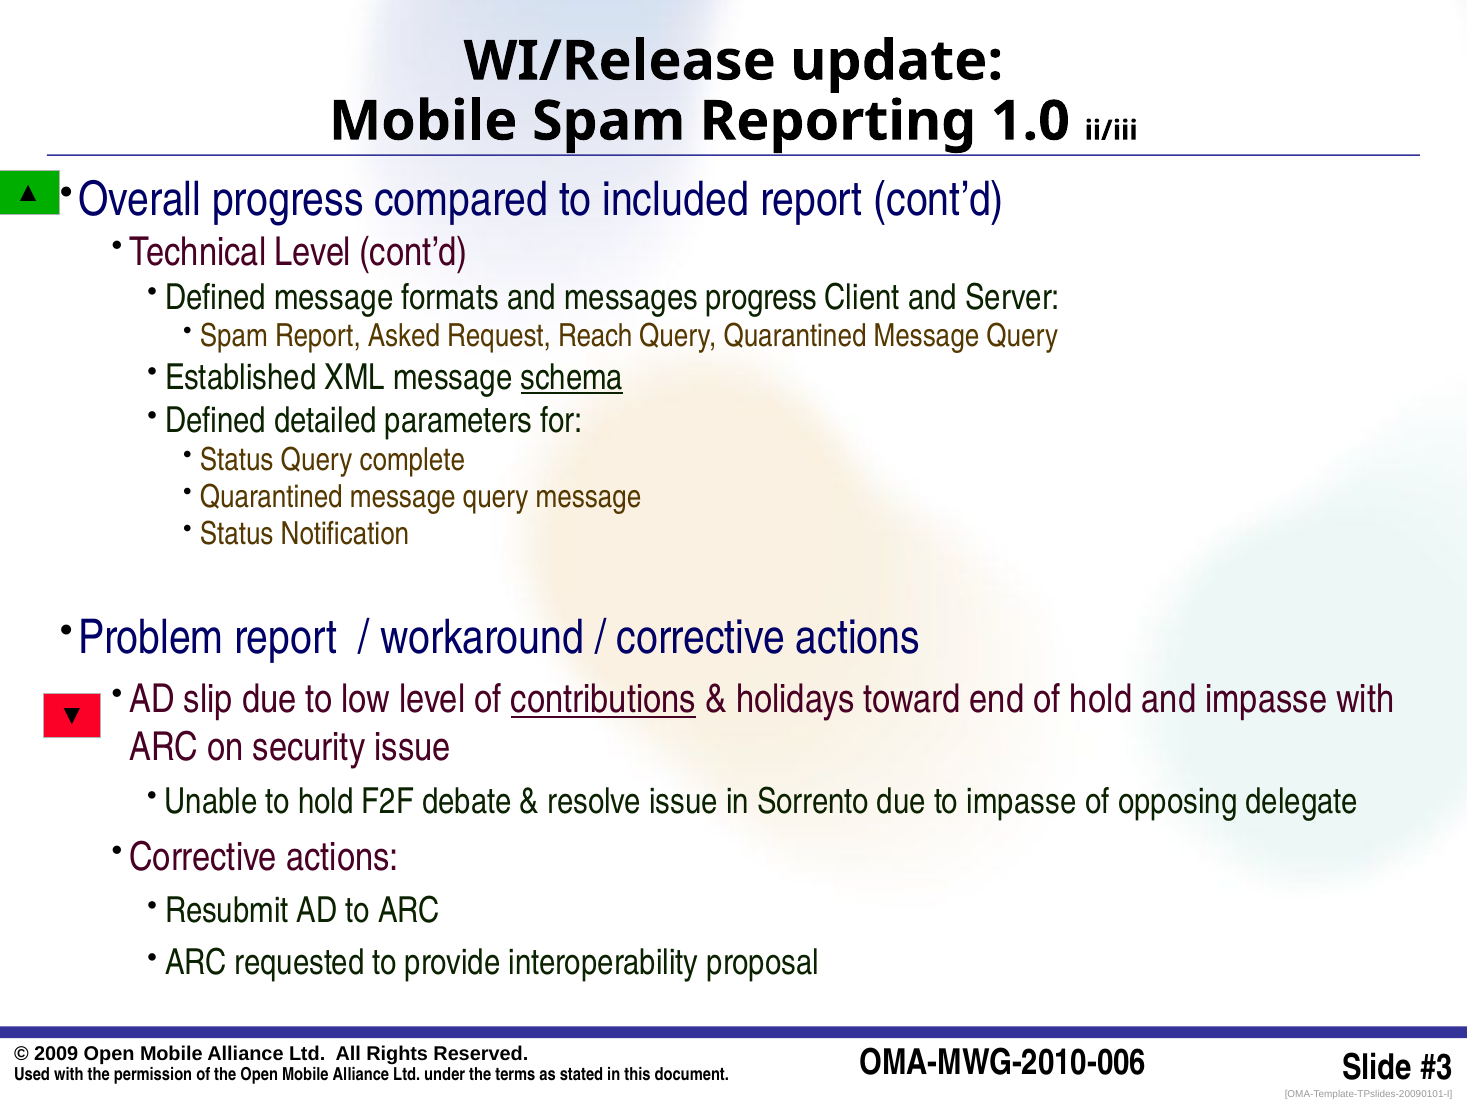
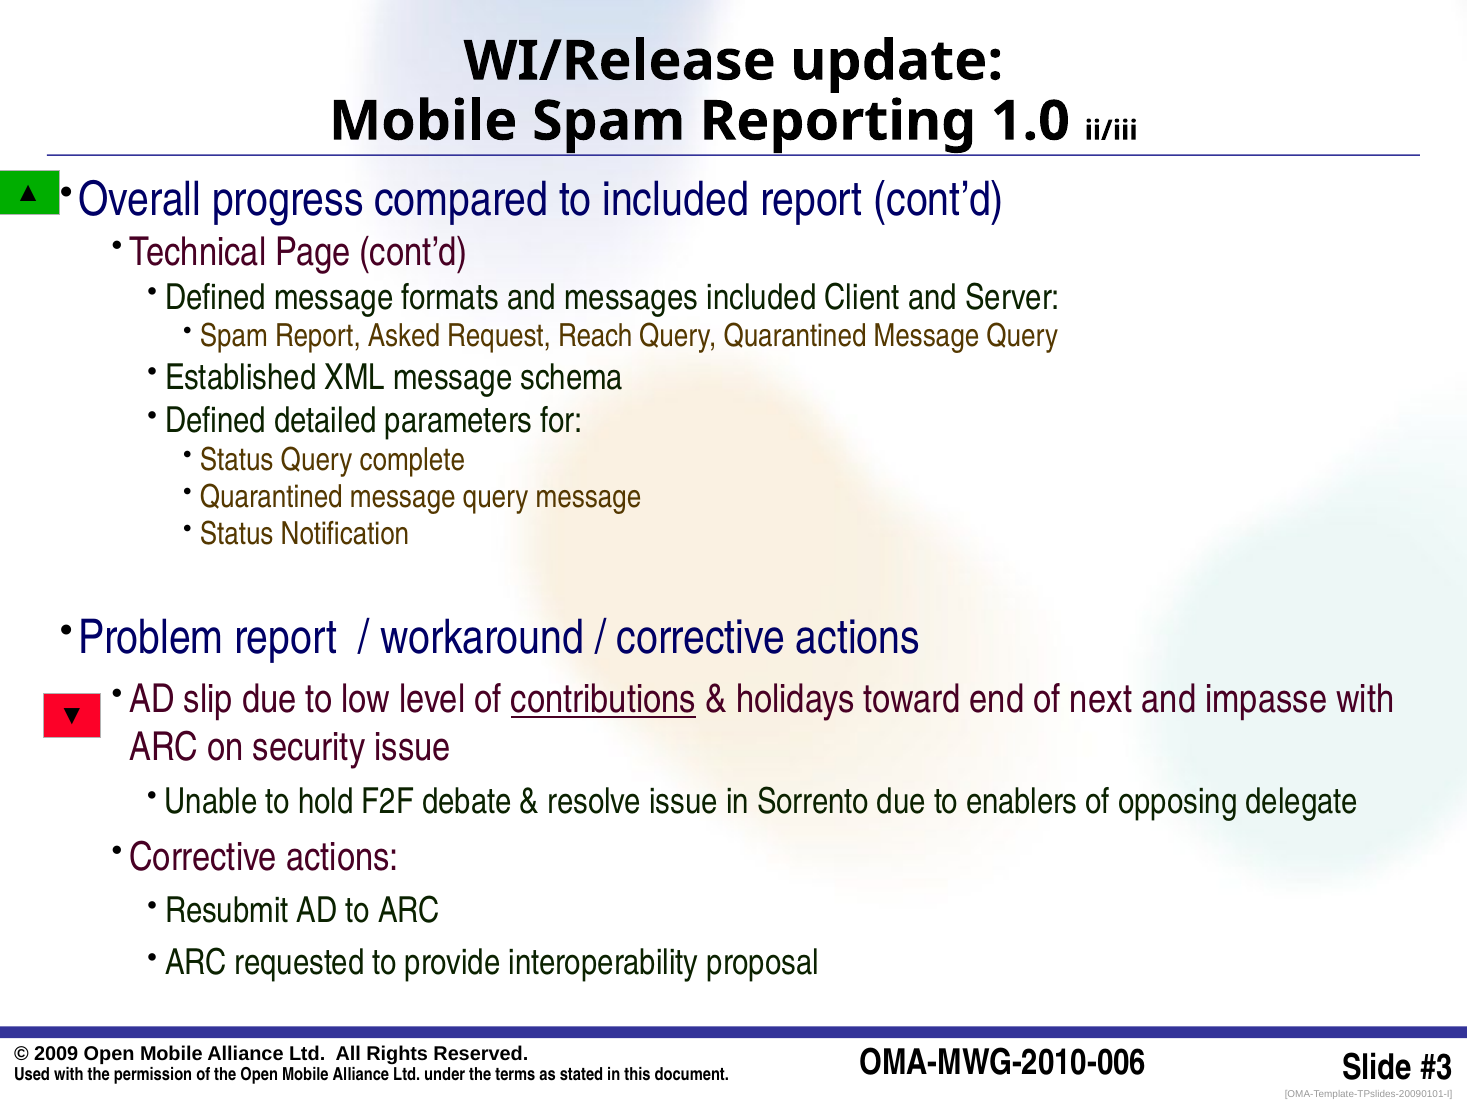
Technical Level: Level -> Page (313, 252)
messages progress: progress -> included (761, 297)
schema underline: present -> none (572, 378)
of hold: hold -> next (1101, 700)
to impasse: impasse -> enablers (1022, 802)
